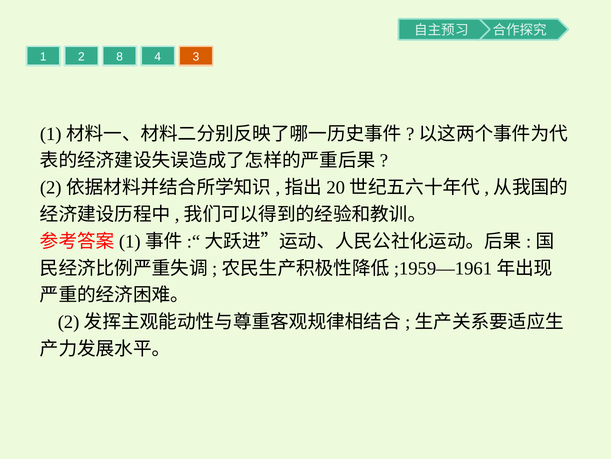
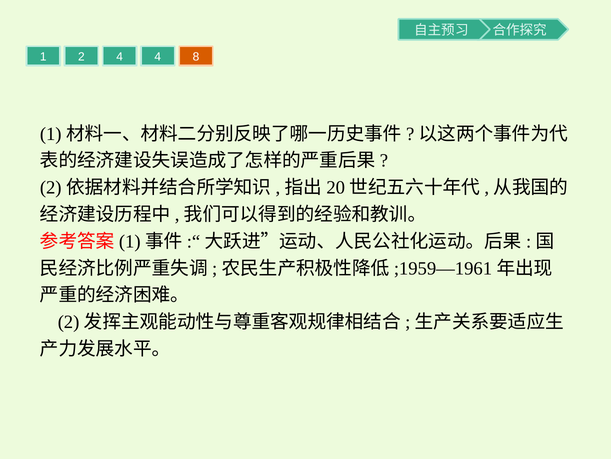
2 8: 8 -> 4 (120, 57)
3: 3 -> 8 (196, 57)
